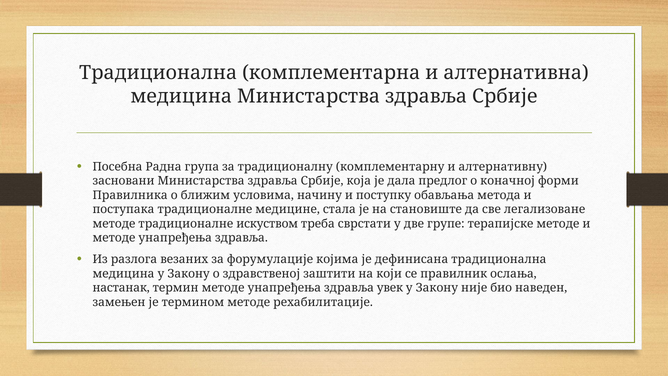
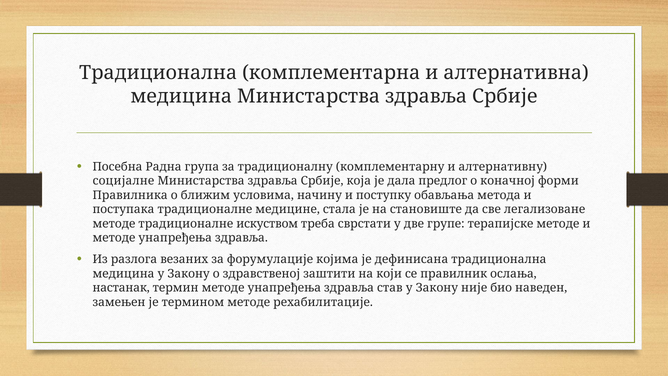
засновани: засновани -> социјалне (123, 181)
увек: увек -> став (390, 288)
